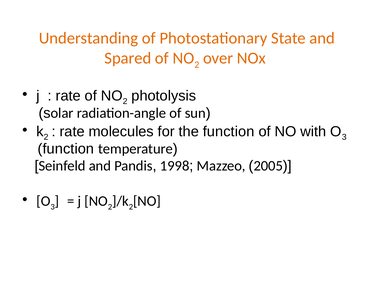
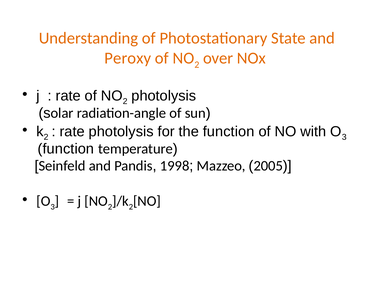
Spared: Spared -> Peroxy (128, 58)
rate molecules: molecules -> photolysis (121, 131)
